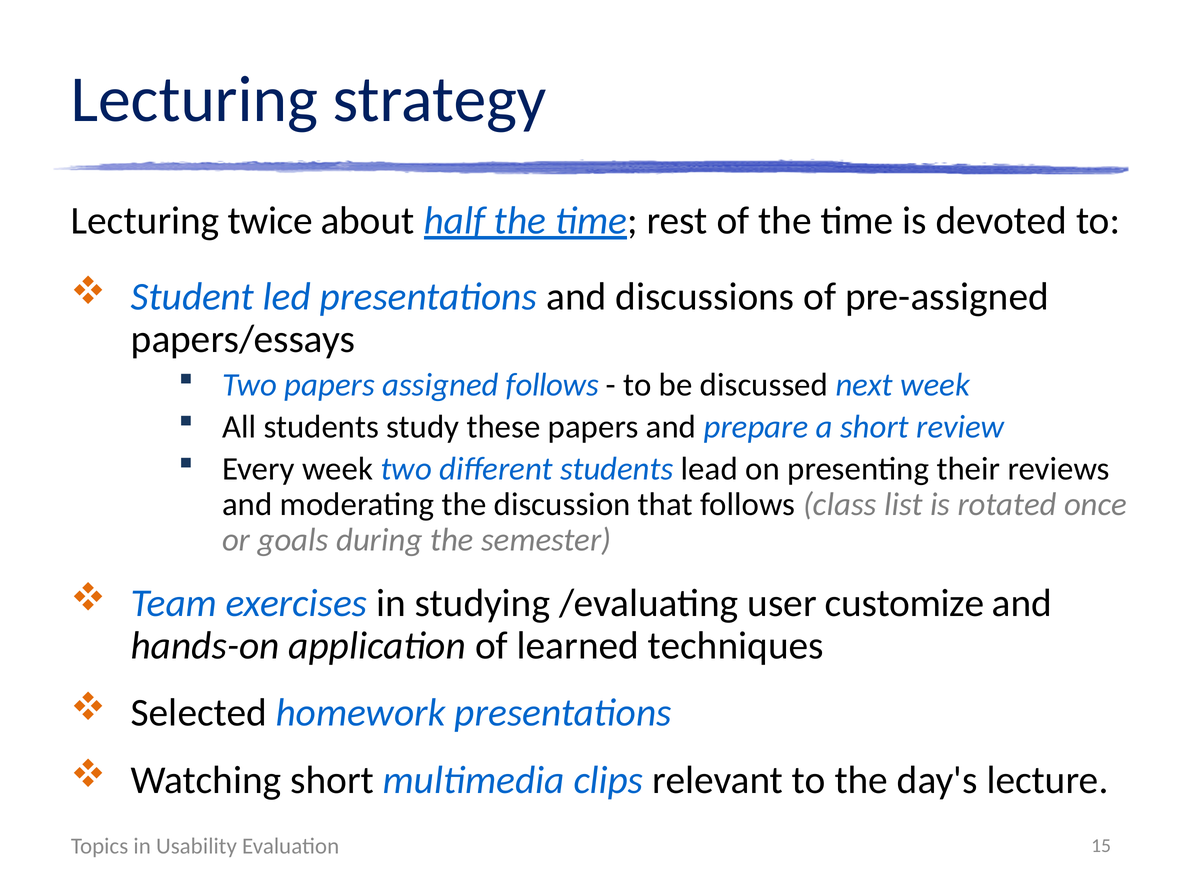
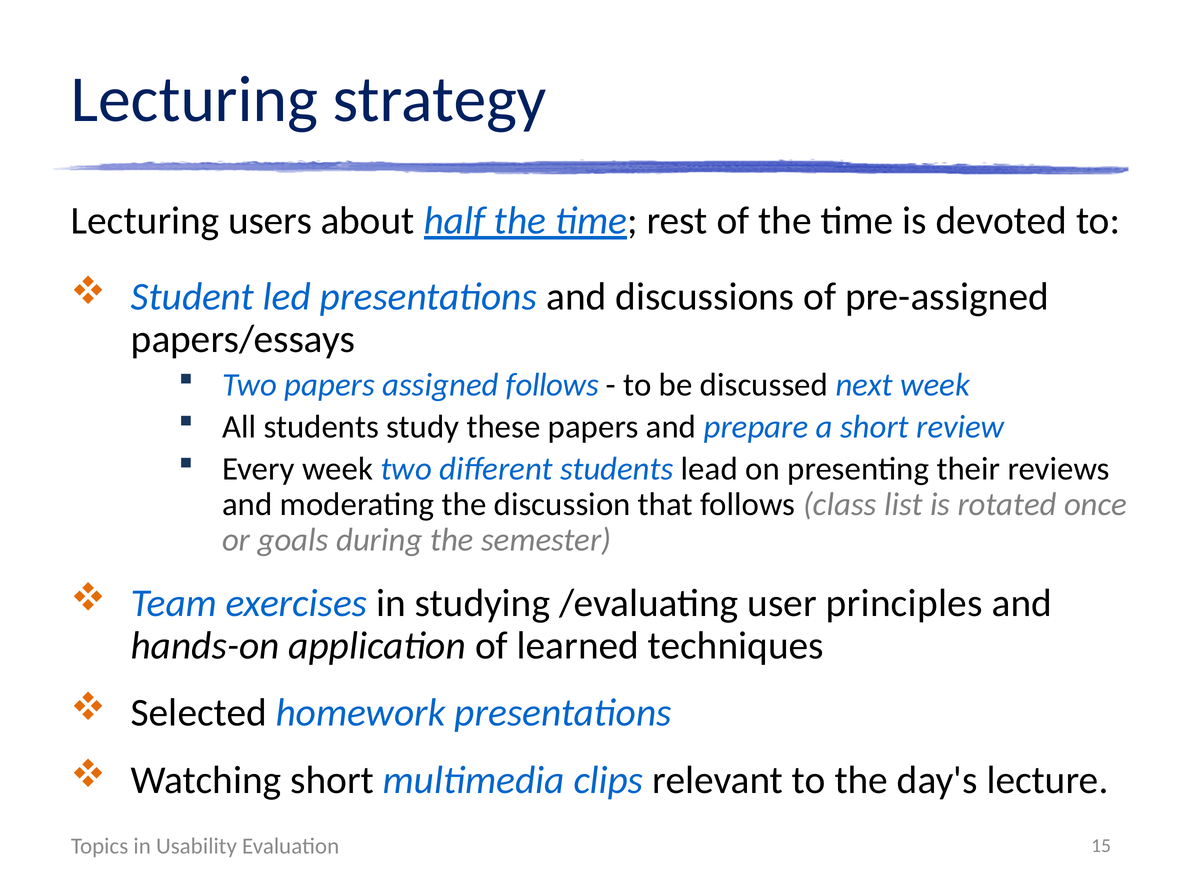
twice: twice -> users (270, 221)
customize: customize -> principles (904, 604)
